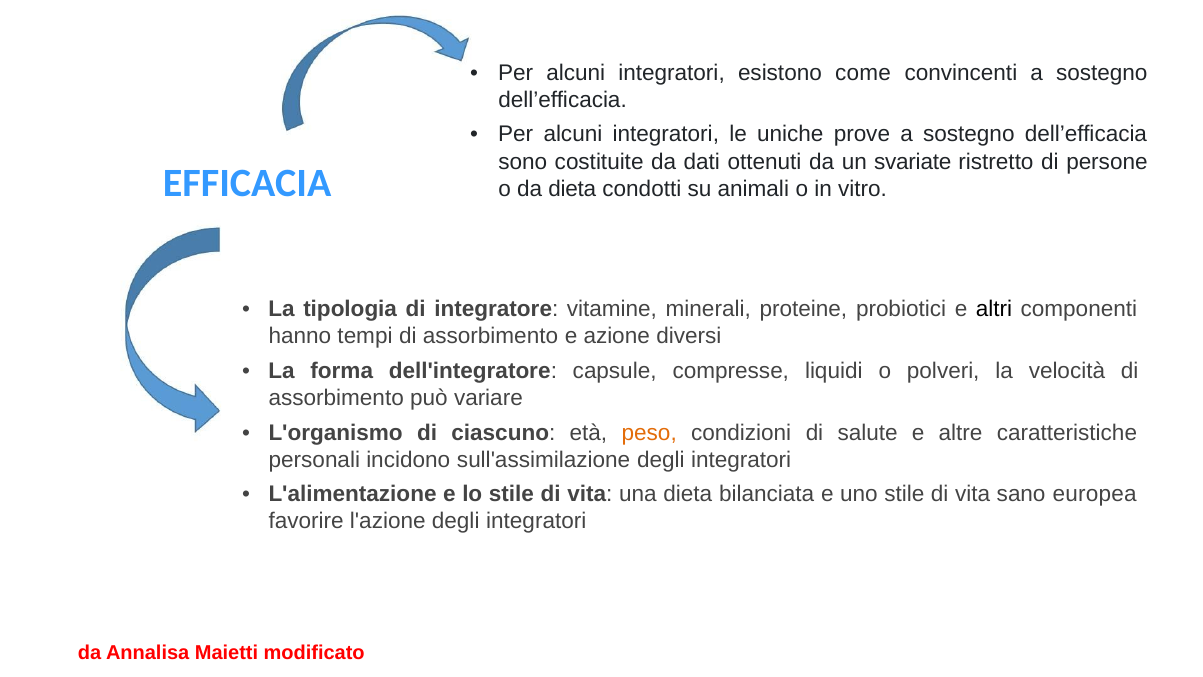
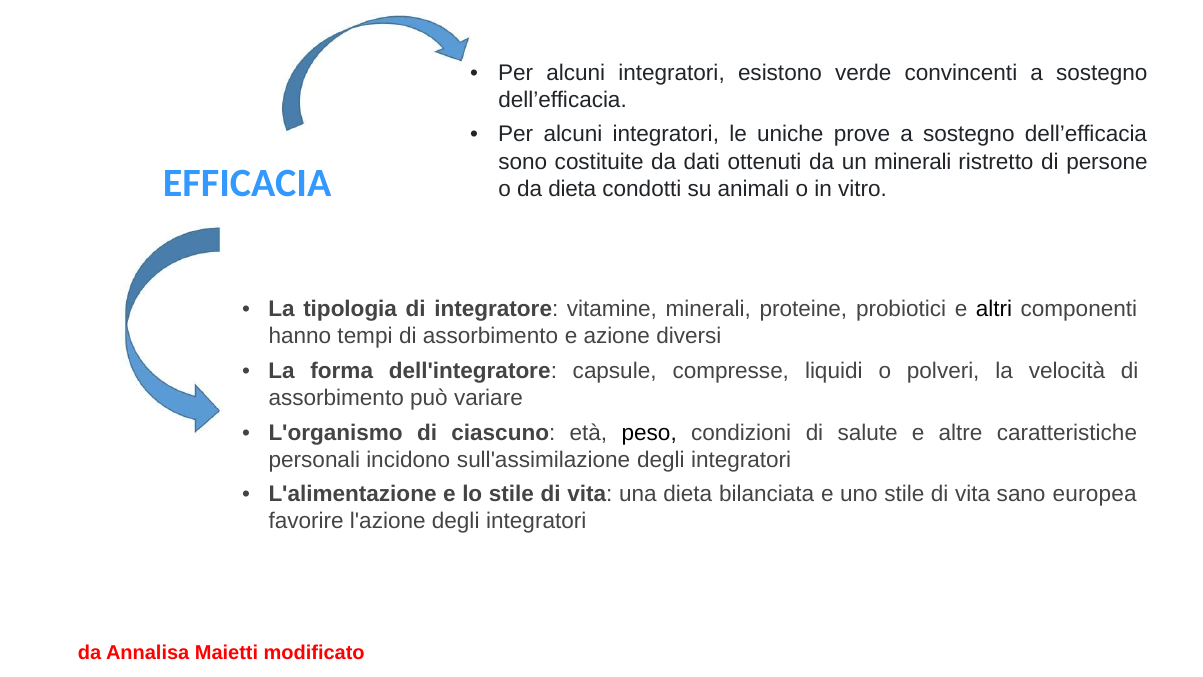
come: come -> verde (863, 73)
un svariate: svariate -> minerali (913, 162)
peso colour: orange -> black (649, 432)
